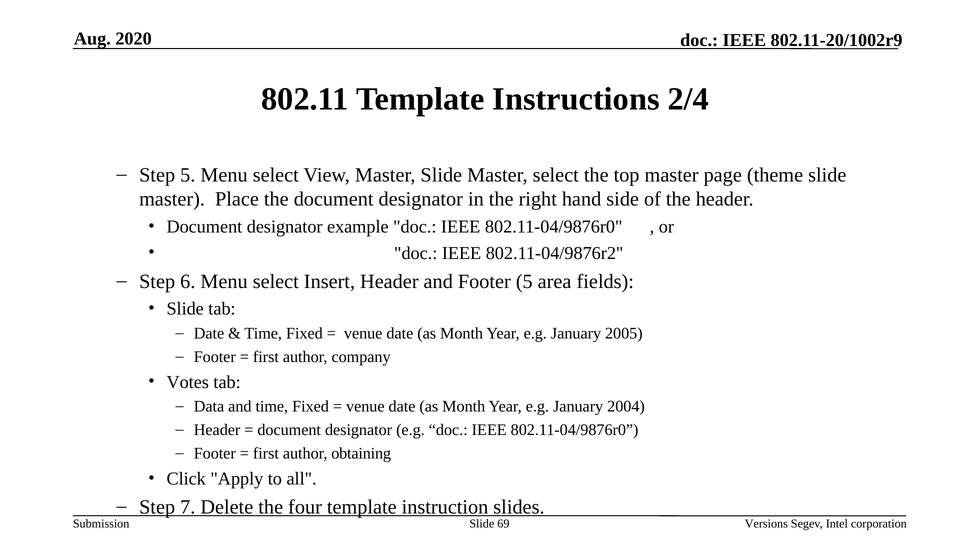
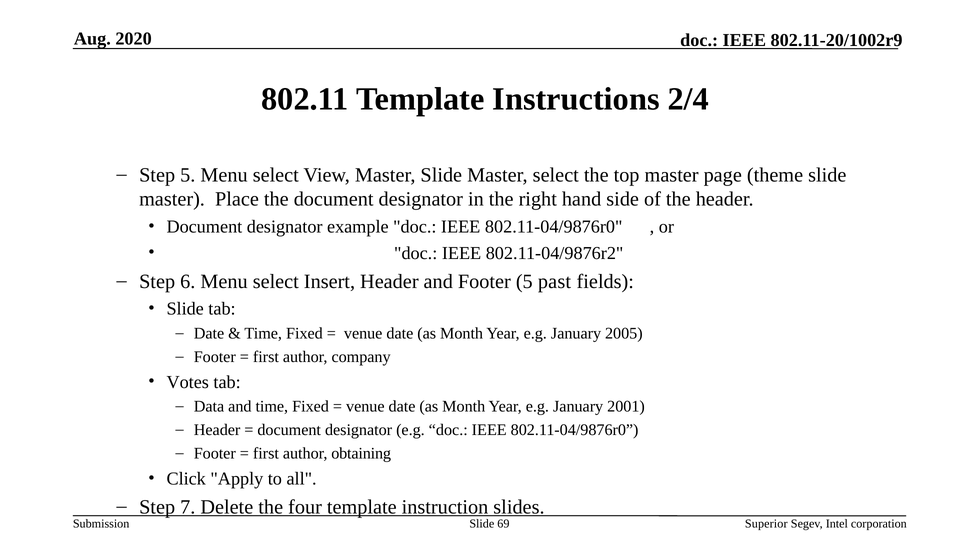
area: area -> past (554, 281)
2004: 2004 -> 2001 (626, 407)
Versions: Versions -> Superior (766, 524)
